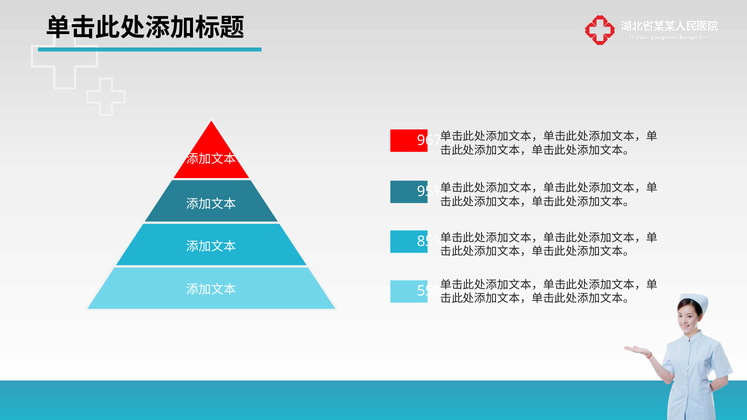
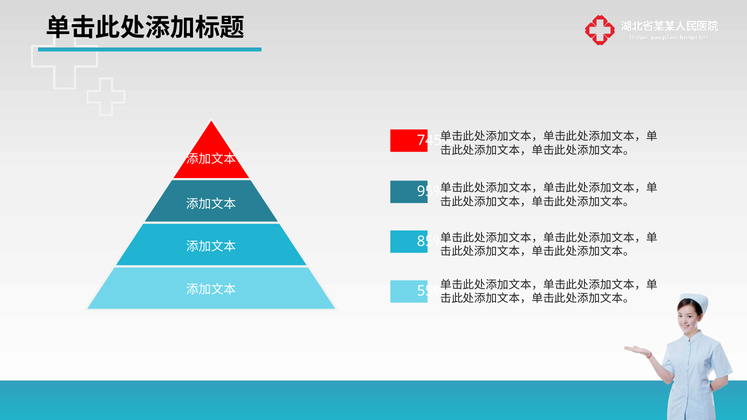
967%: 967% -> 745% (435, 140)
